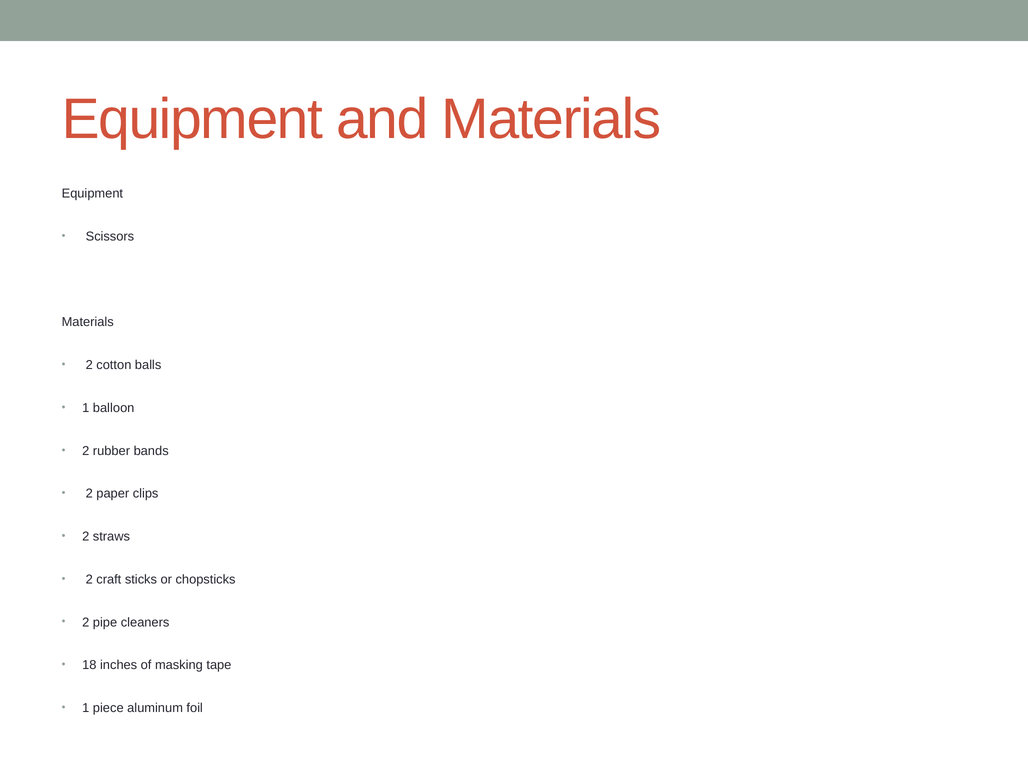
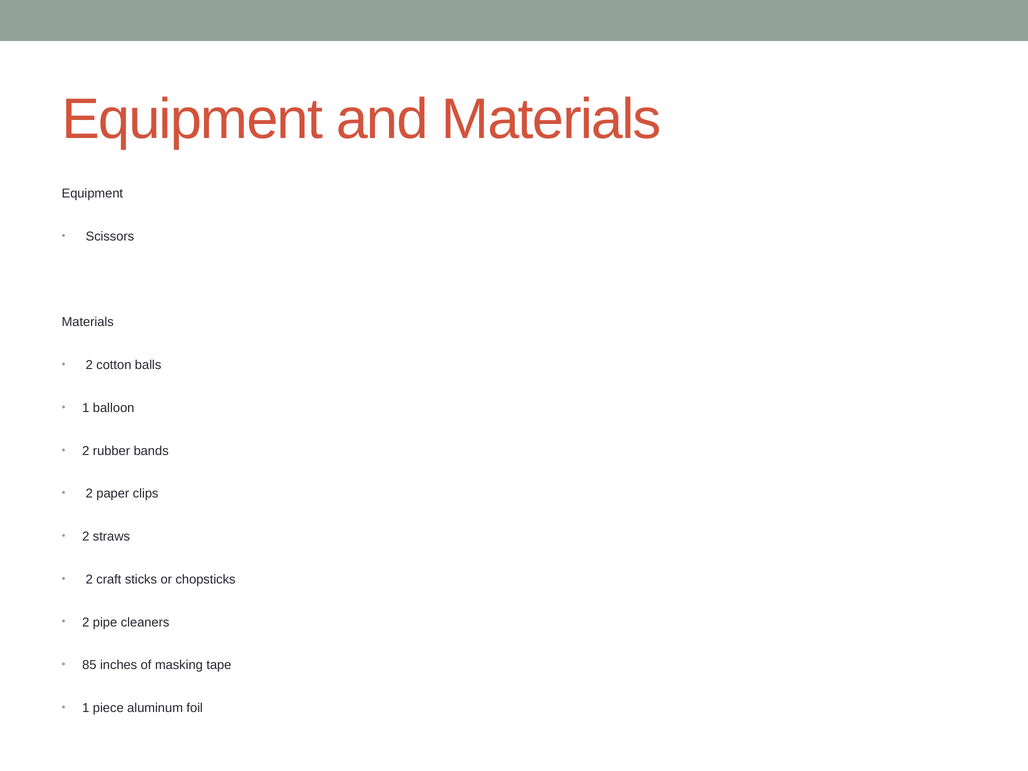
18: 18 -> 85 (89, 665)
